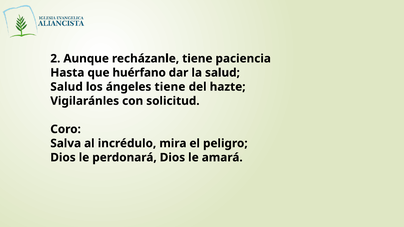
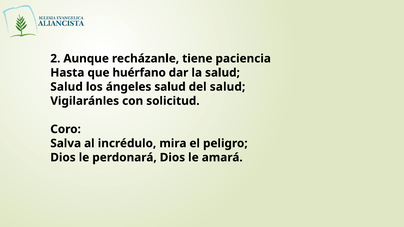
ángeles tiene: tiene -> salud (170, 87)
del hazte: hazte -> salud (228, 87)
